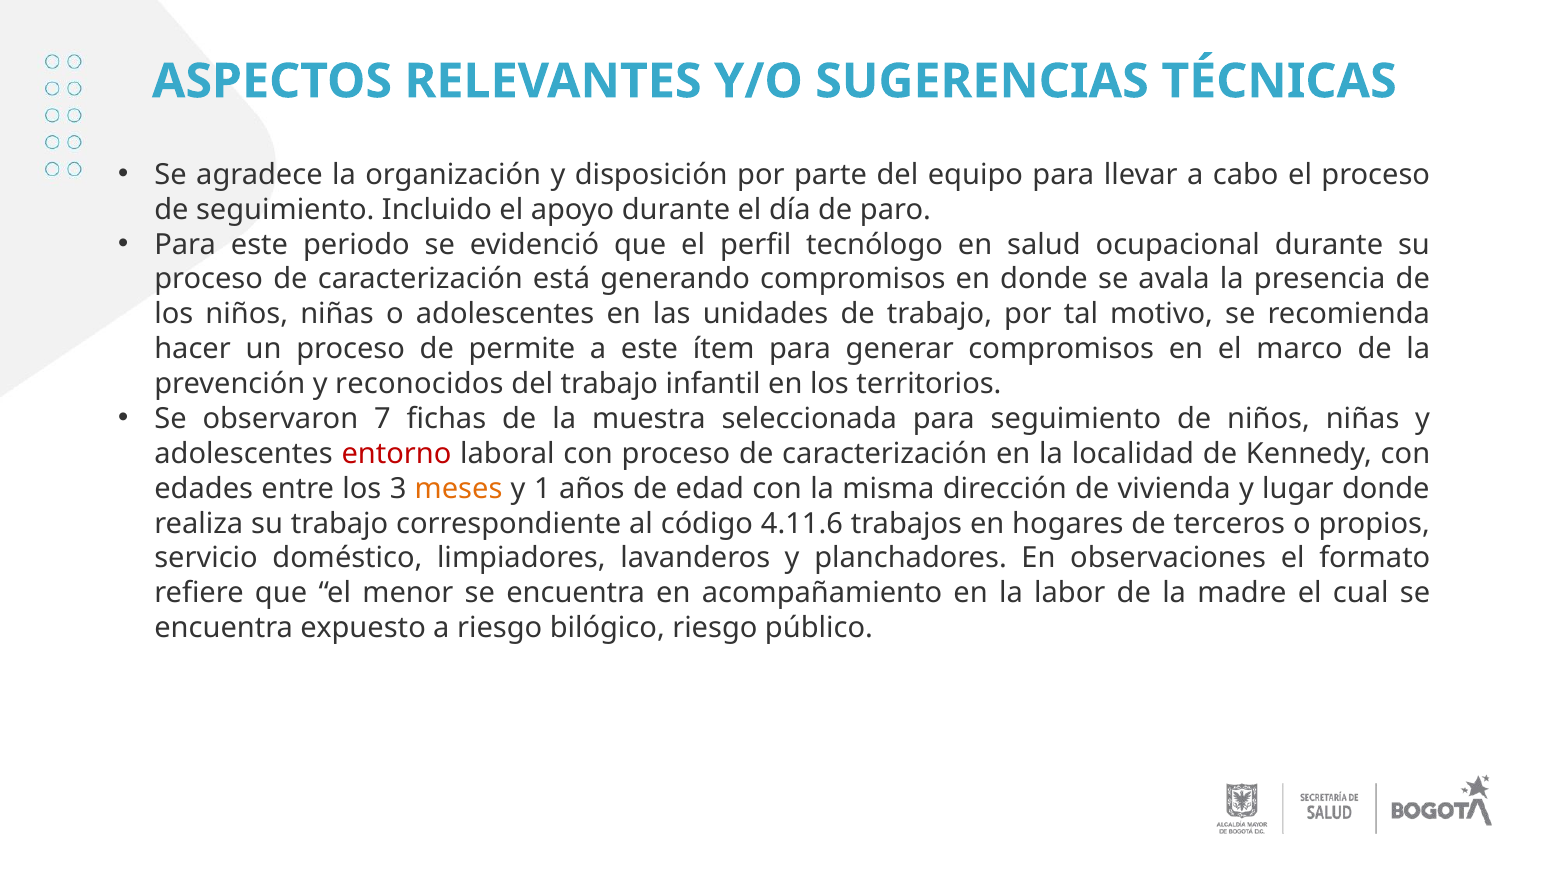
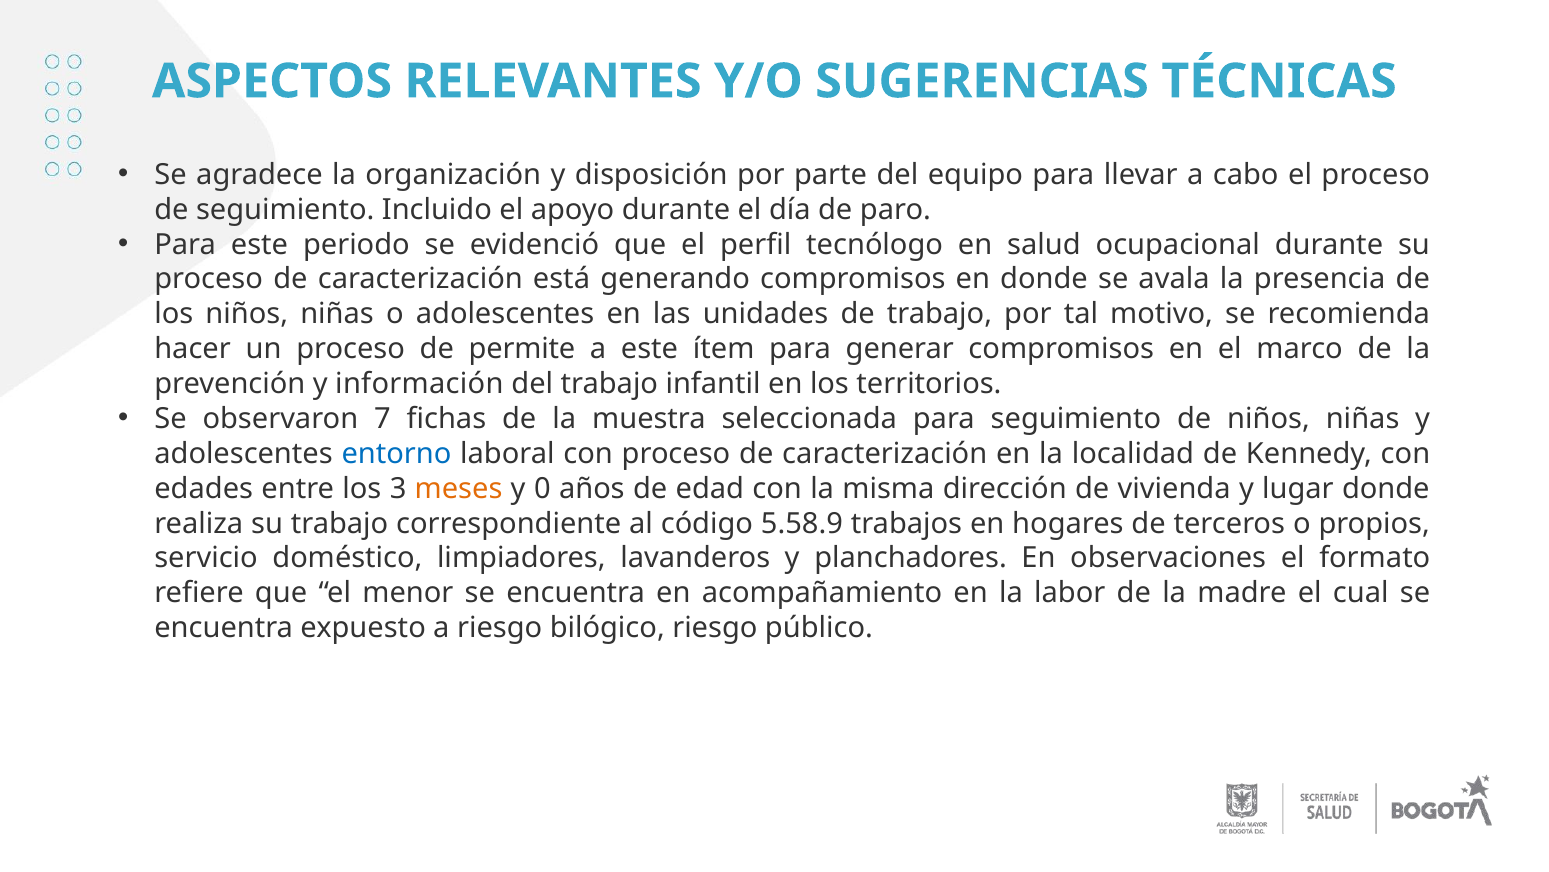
reconocidos: reconocidos -> información (419, 384)
entorno colour: red -> blue (397, 453)
1: 1 -> 0 (542, 488)
4.11.6: 4.11.6 -> 5.58.9 (802, 523)
